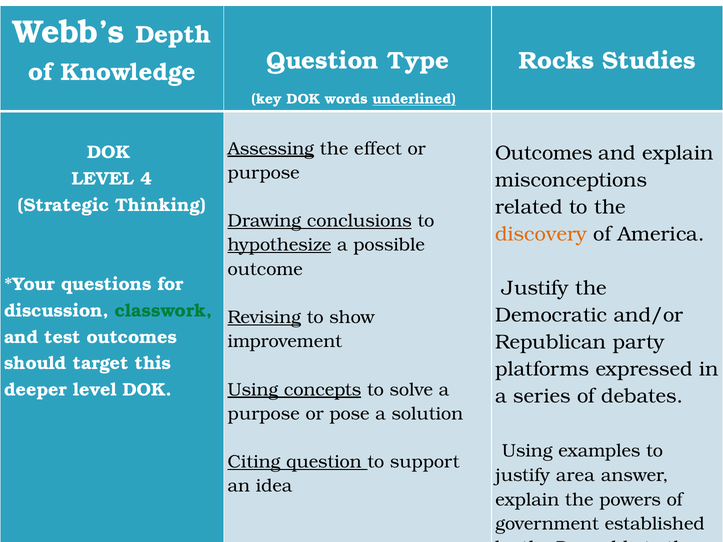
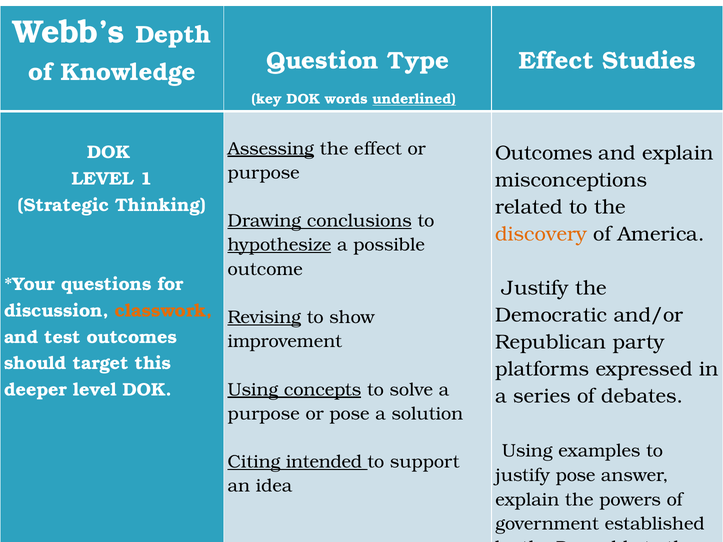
Rocks: Rocks -> Effect (556, 61)
4: 4 -> 1 (146, 179)
classwork colour: green -> orange (164, 311)
Citing question: question -> intended (324, 462)
justify area: area -> pose (576, 476)
